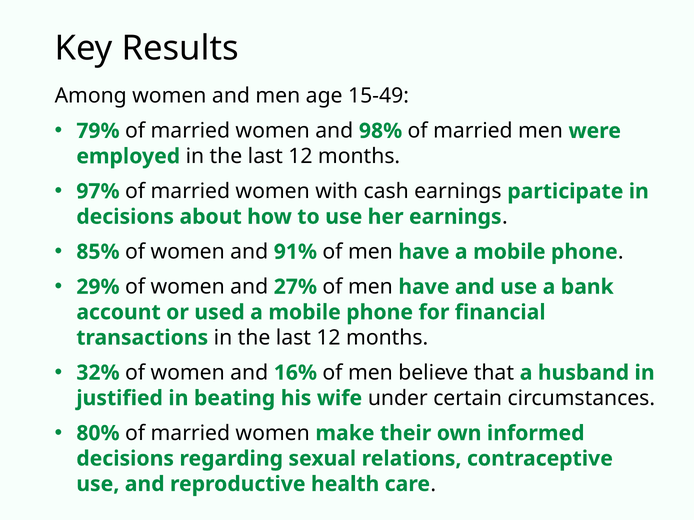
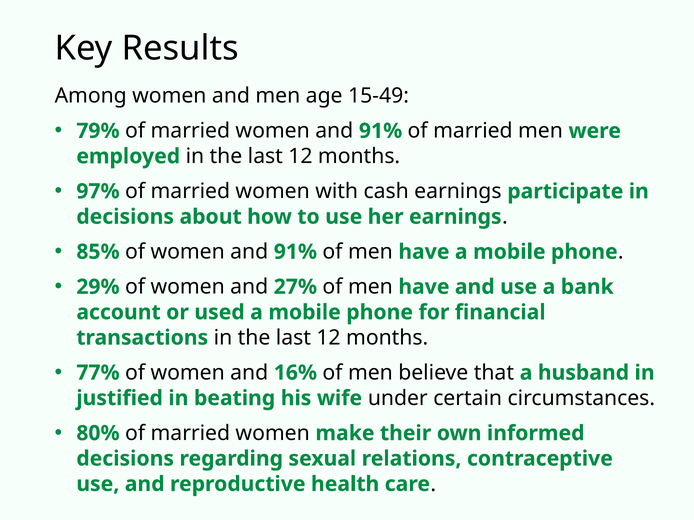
married women and 98%: 98% -> 91% (381, 131)
32%: 32% -> 77% (98, 373)
